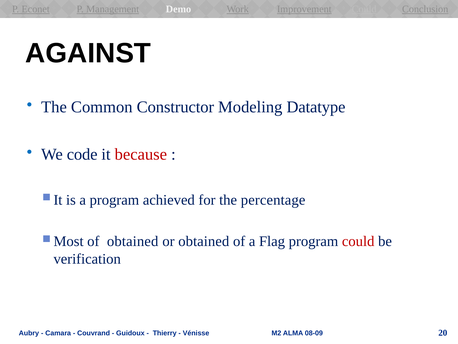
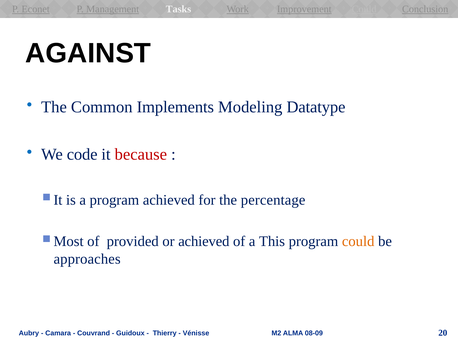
Demo: Demo -> Tasks (178, 9)
Constructor: Constructor -> Implements (175, 107)
of obtained: obtained -> provided (133, 241)
or obtained: obtained -> achieved (204, 241)
Flag: Flag -> This (272, 241)
could colour: red -> orange (358, 241)
verification: verification -> approaches (87, 259)
